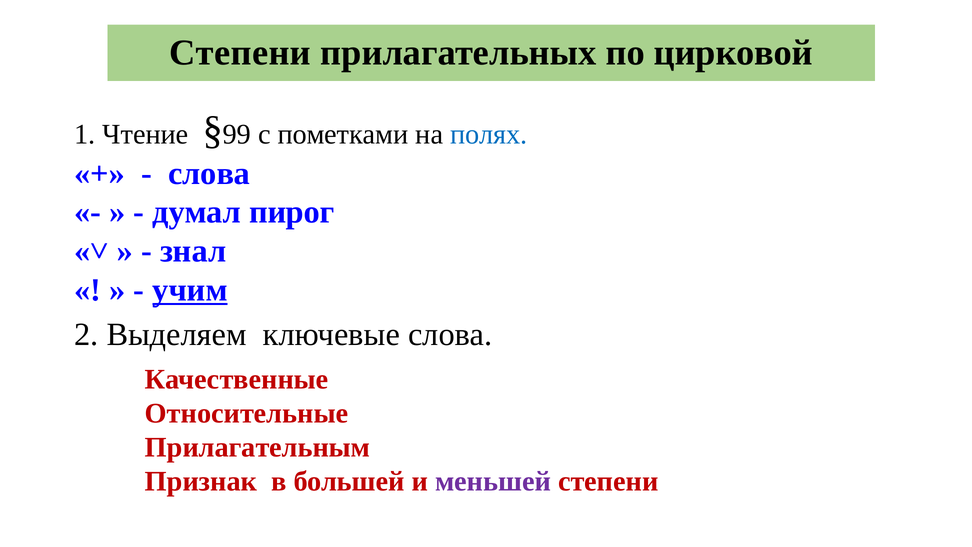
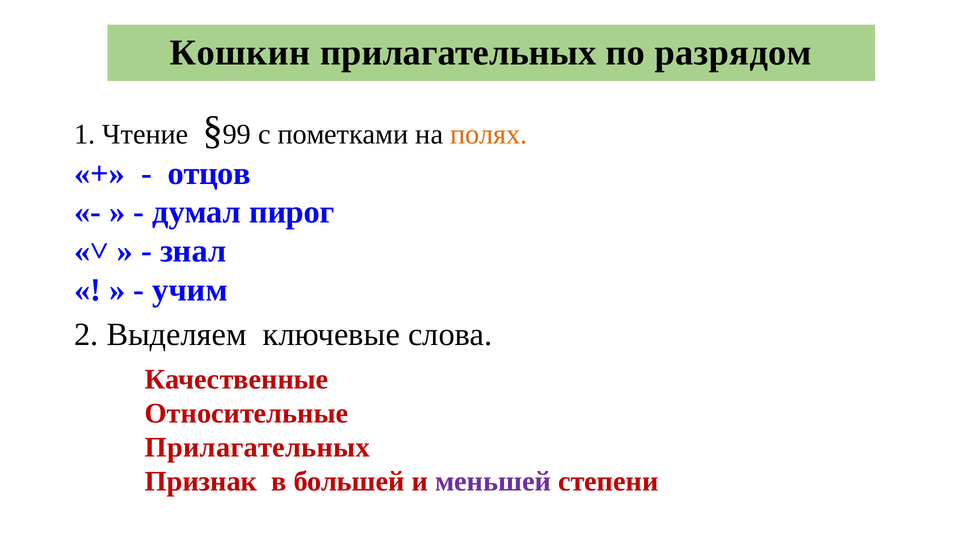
Степени: Степени -> Кошкин (240, 53)
цирковой: цирковой -> разрядом (733, 53)
полях colour: blue -> orange (489, 134)
слова: слова -> отцов (209, 173)
учим underline: present -> none (190, 290)
Прилагательным: Прилагательным -> Прилагательных (257, 447)
